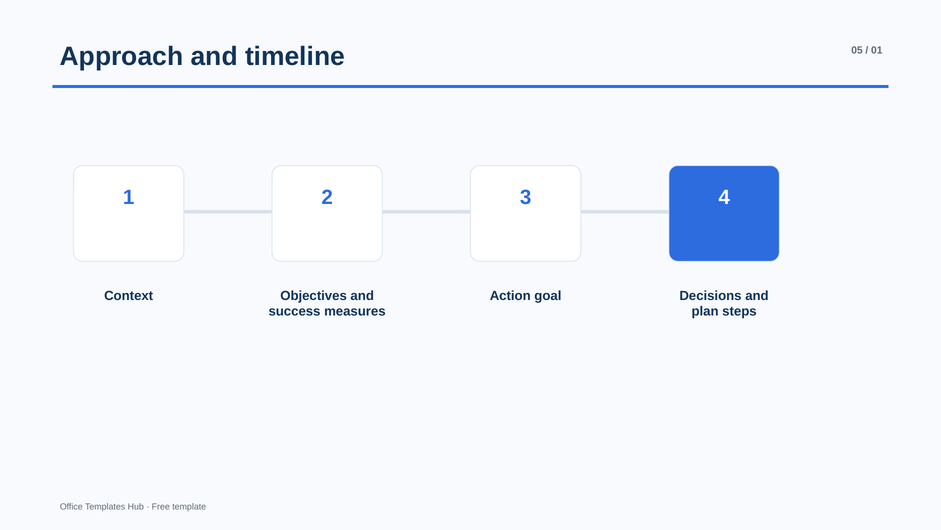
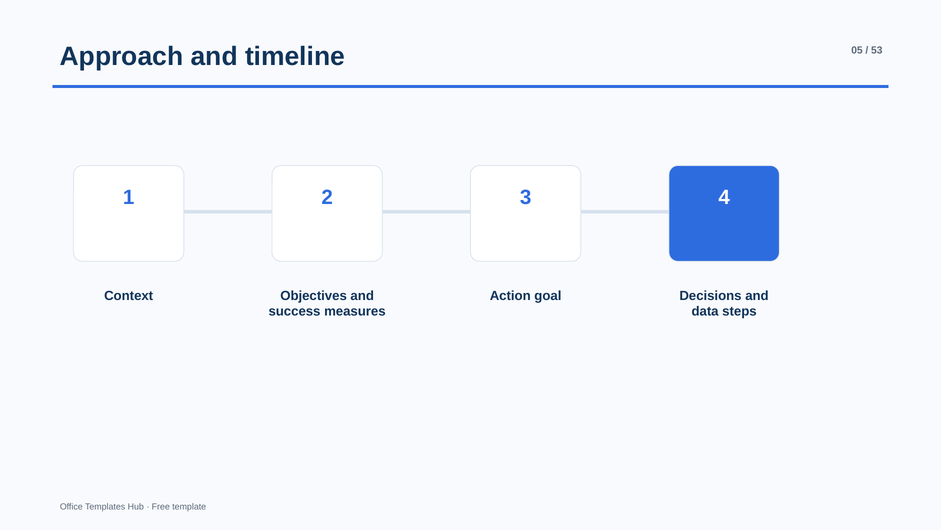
01: 01 -> 53 (877, 50)
plan: plan -> data (705, 311)
